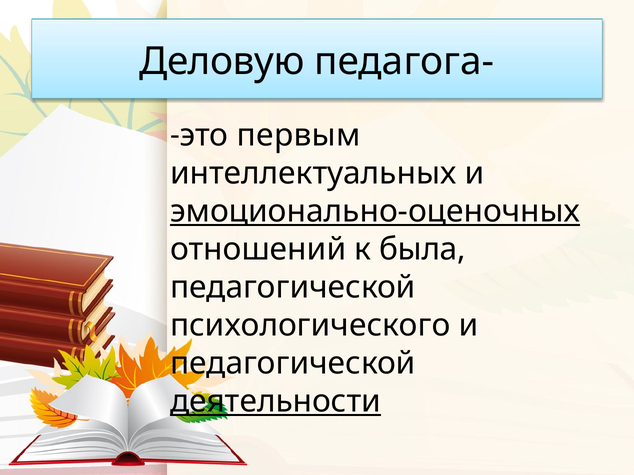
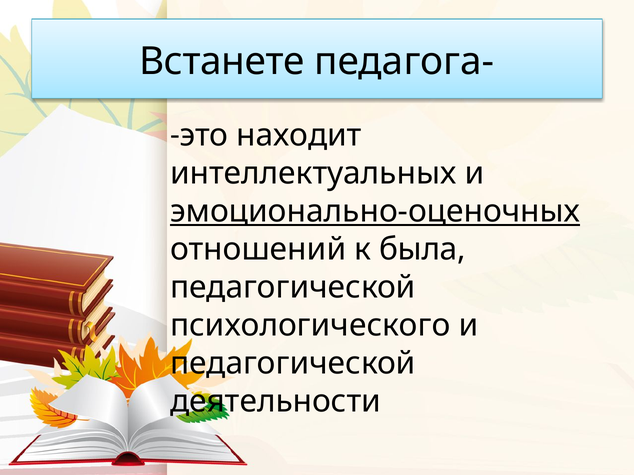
Деловую: Деловую -> Встанете (222, 61)
первым: первым -> находит (299, 135)
деятельности underline: present -> none (276, 402)
